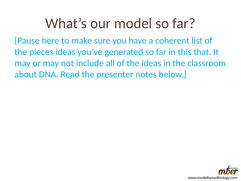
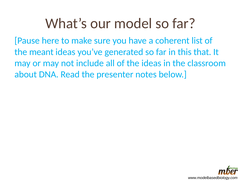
pieces: pieces -> meant (41, 52)
